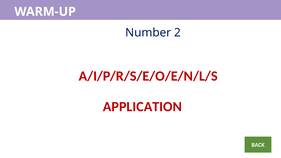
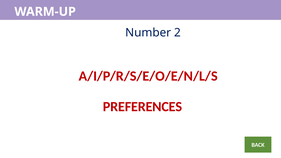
APPLICATION: APPLICATION -> PREFERENCES (143, 107)
